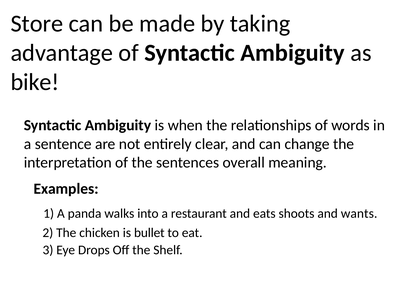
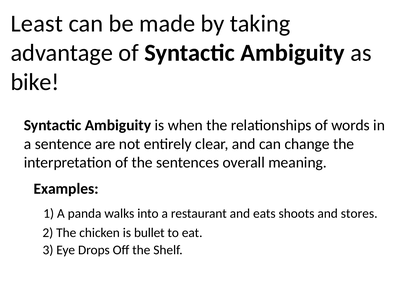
Store: Store -> Least (37, 24)
wants: wants -> stores (359, 214)
